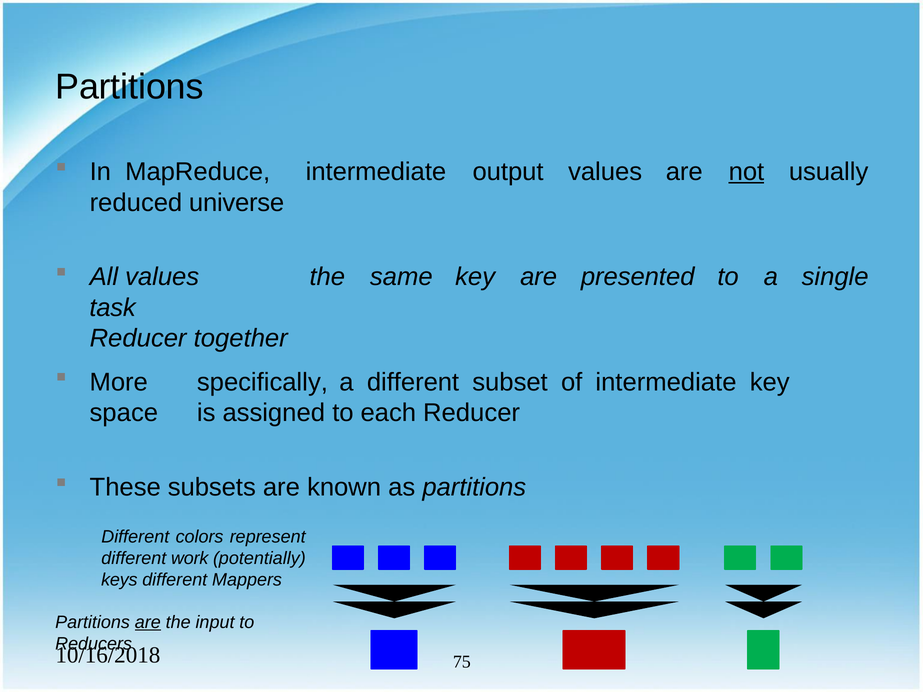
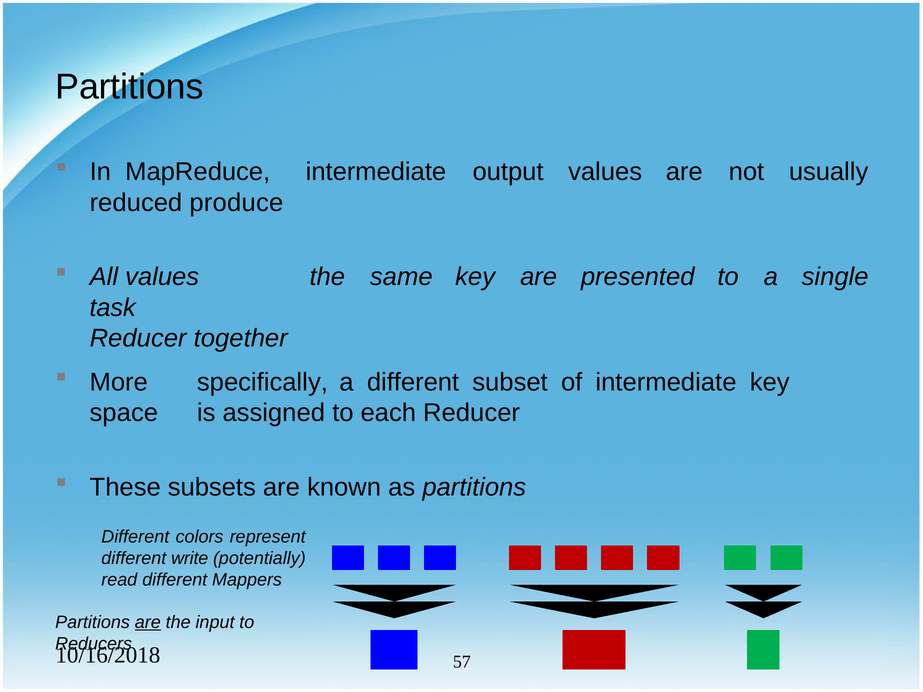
not underline: present -> none (746, 172)
universe: universe -> produce (236, 203)
work: work -> write (190, 558)
keys: keys -> read (119, 580)
75: 75 -> 57 (462, 662)
